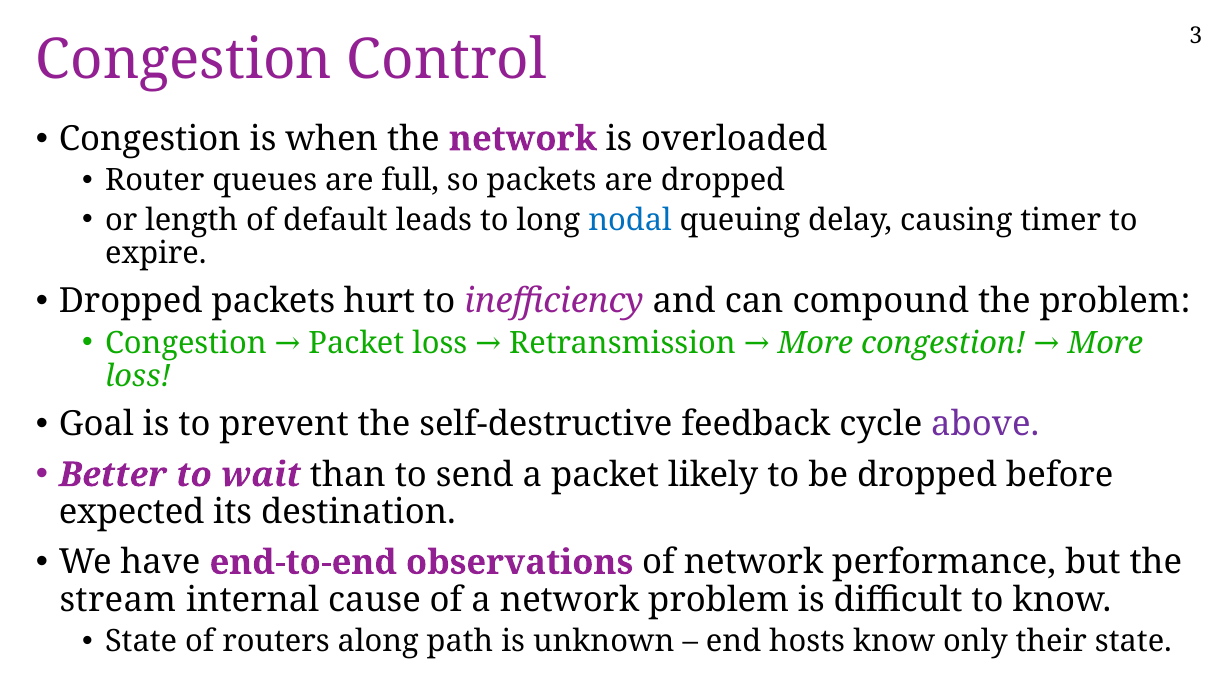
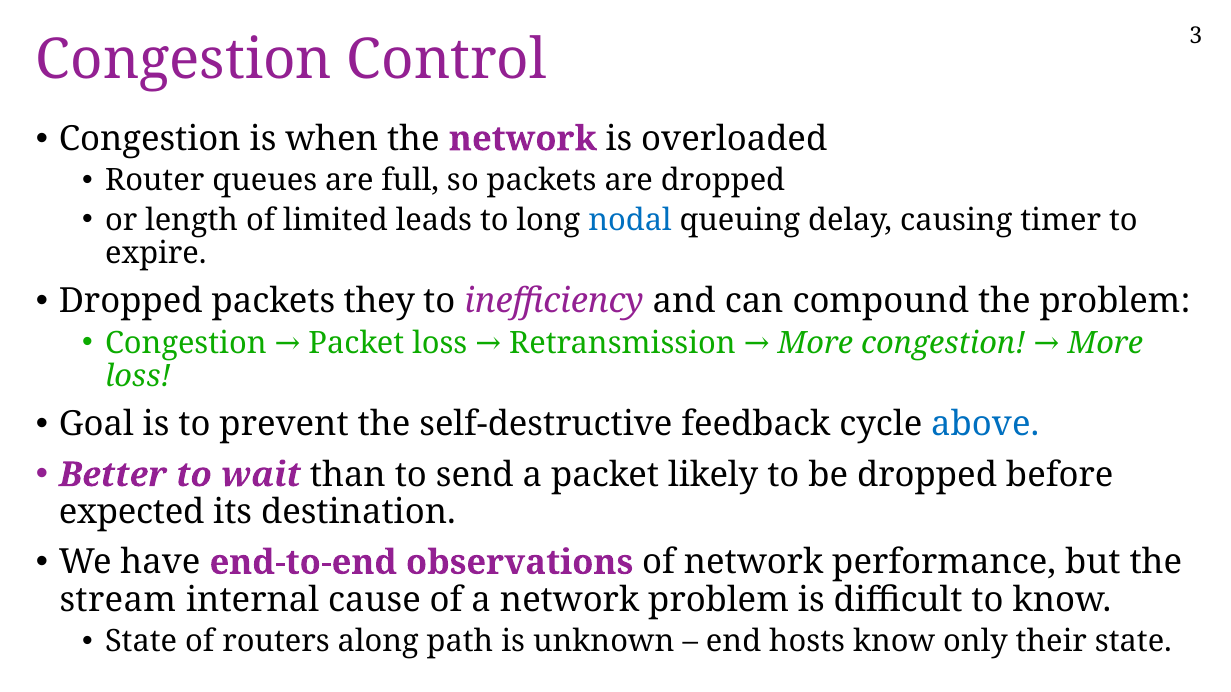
default: default -> limited (336, 220)
hurt: hurt -> they (379, 302)
above colour: purple -> blue (985, 425)
